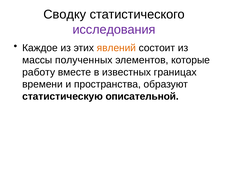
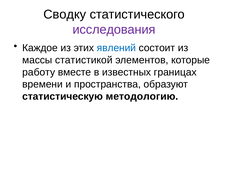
явлений colour: orange -> blue (116, 48)
полученных: полученных -> статистикой (84, 60)
описательной: описательной -> методологию (142, 96)
